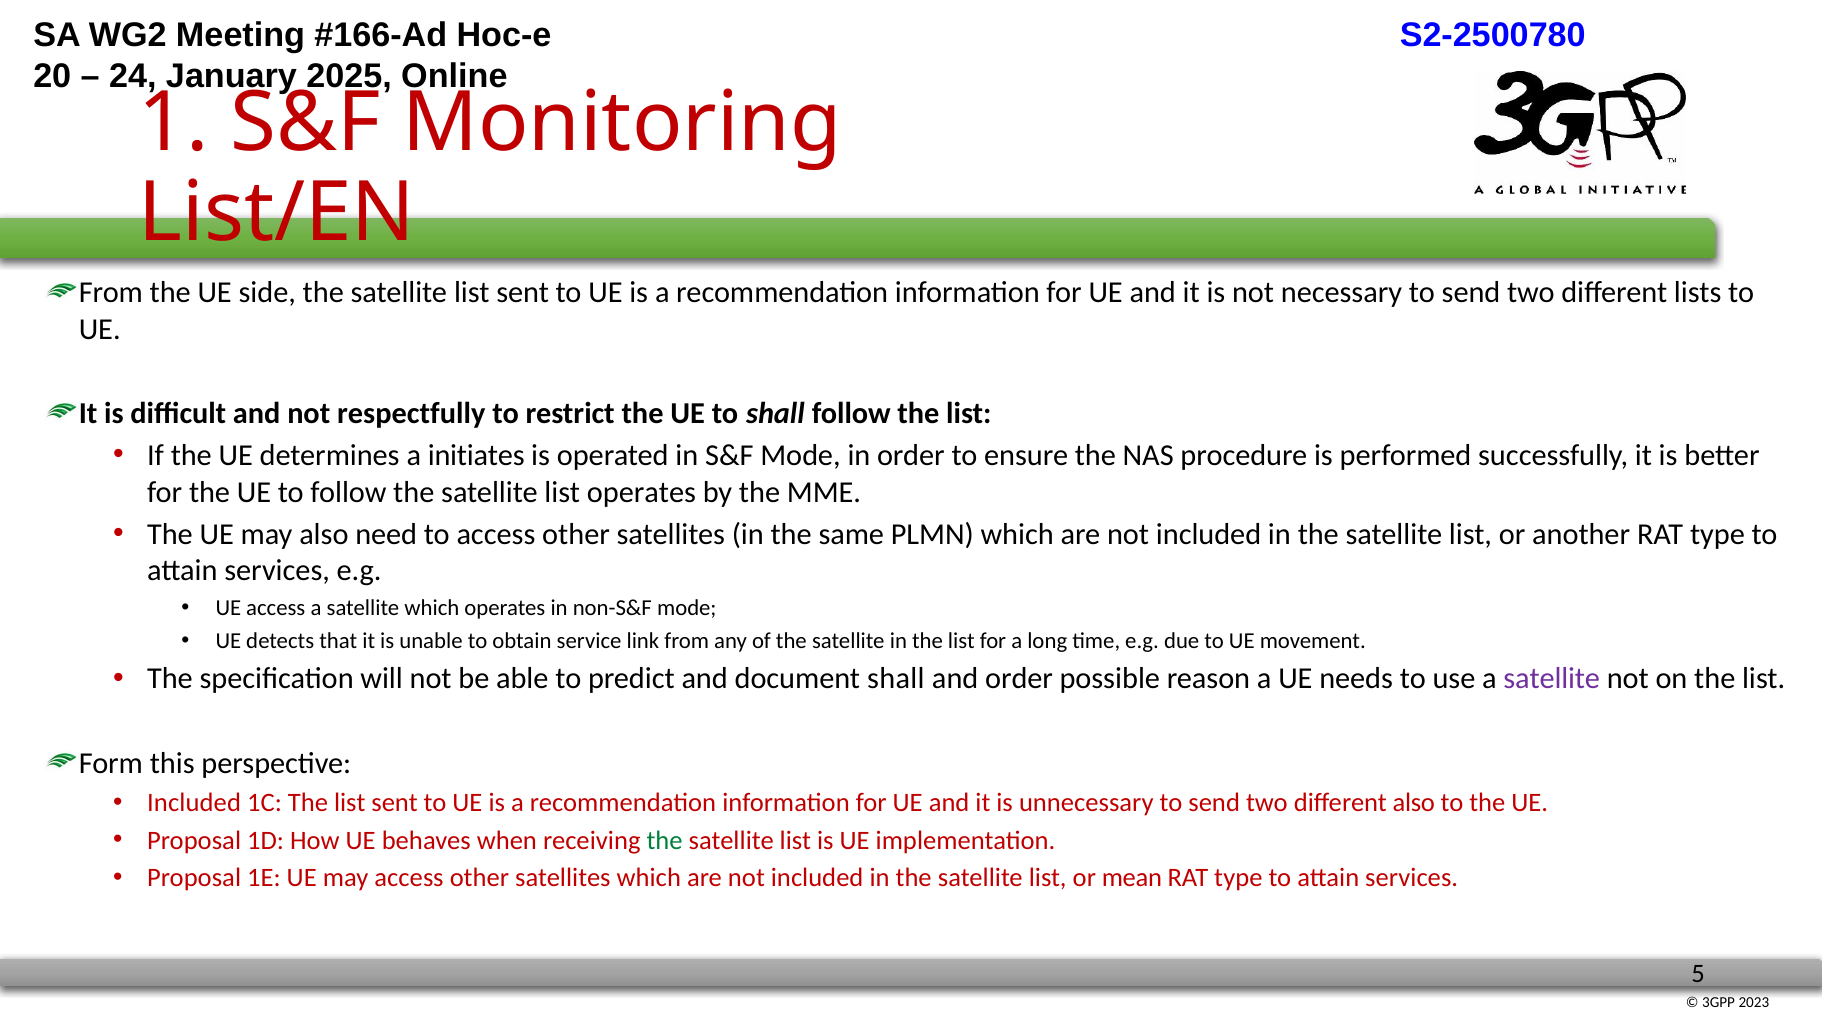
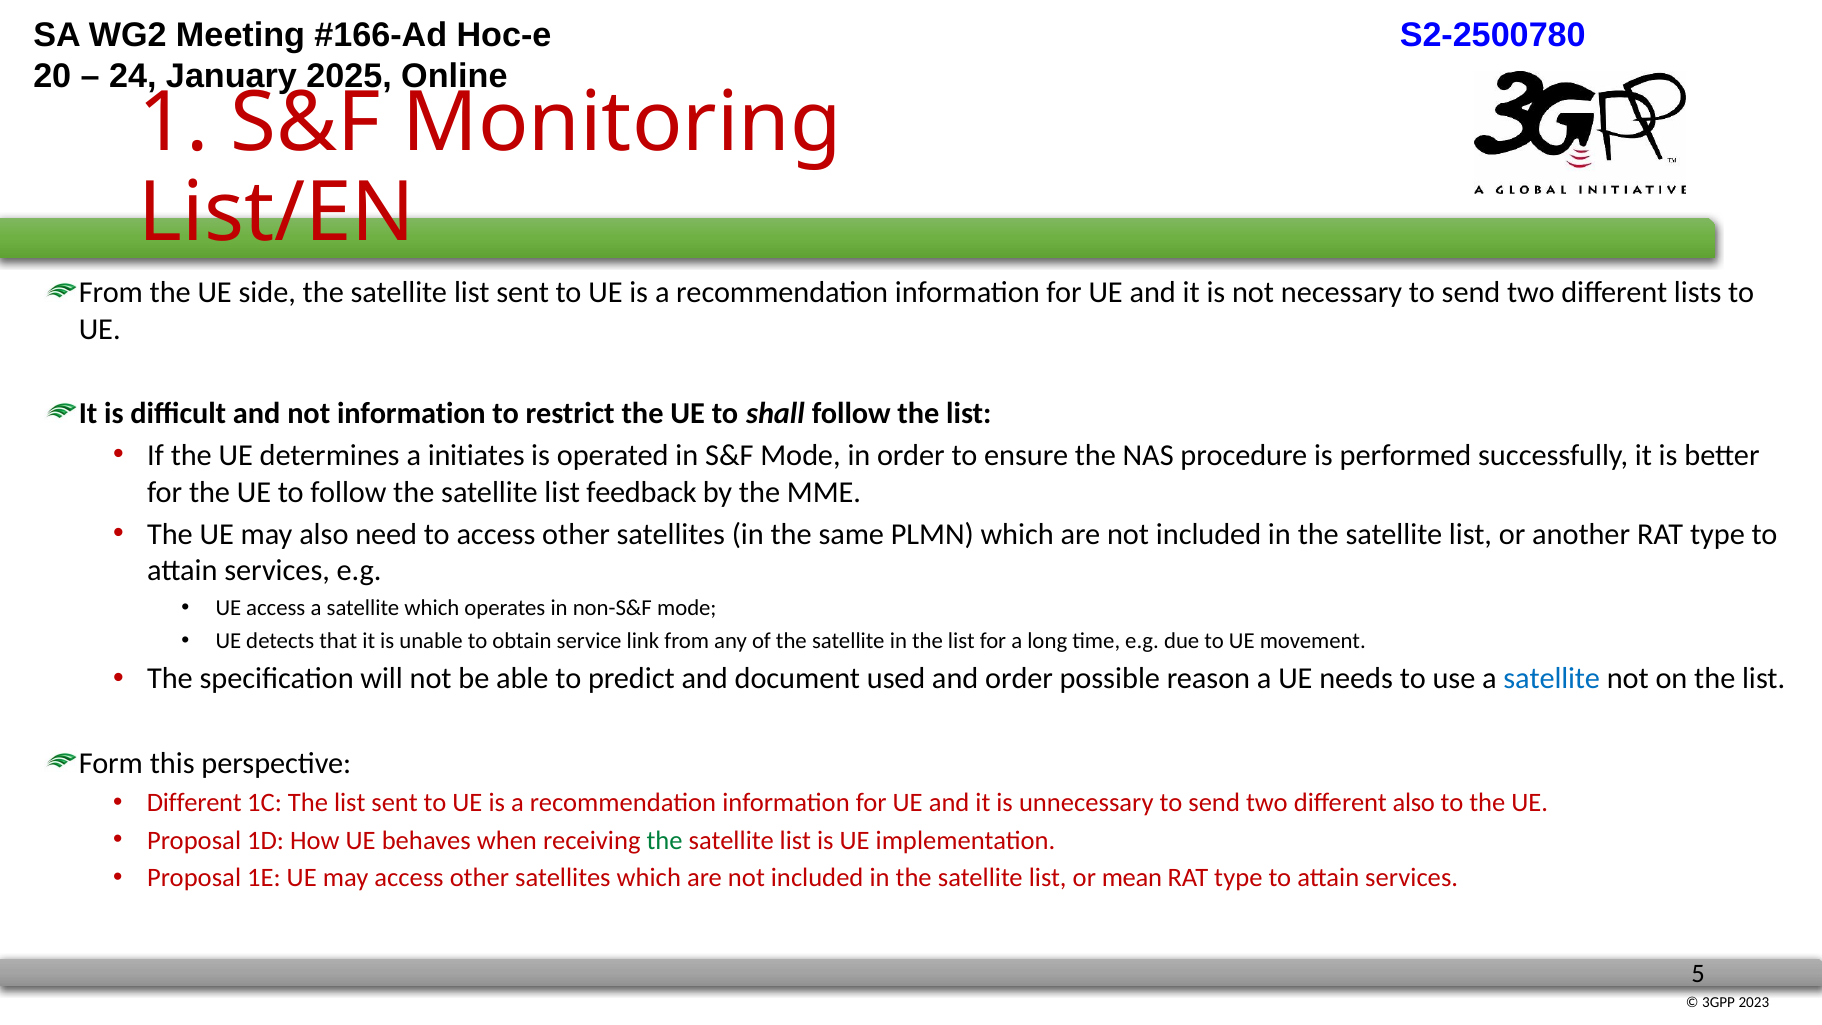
not respectfully: respectfully -> information (411, 414)
list operates: operates -> feedback (642, 492)
document shall: shall -> used (896, 679)
satellite colour: purple -> blue (1552, 679)
Included: Included -> Different (194, 803)
